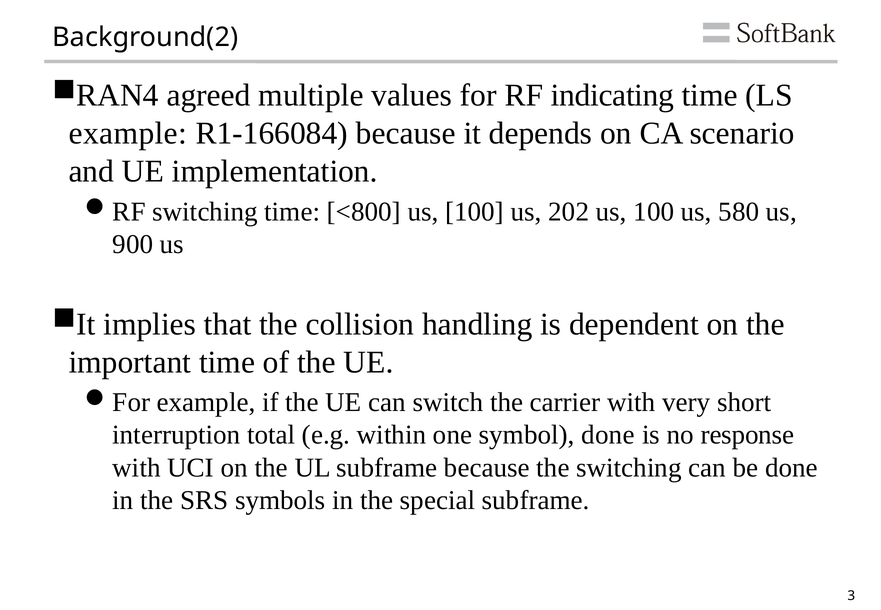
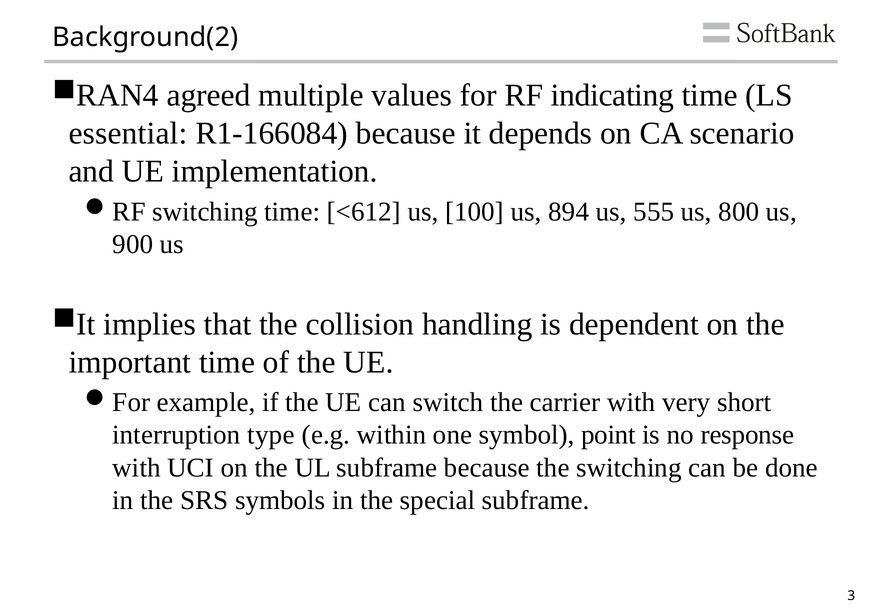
example: example -> essential (128, 133)
<800: <800 -> <612 (364, 212)
202: 202 -> 894 (569, 212)
100: 100 -> 555 (654, 212)
580: 580 -> 800 (739, 212)
total: total -> type (271, 435)
symbol done: done -> point (608, 435)
